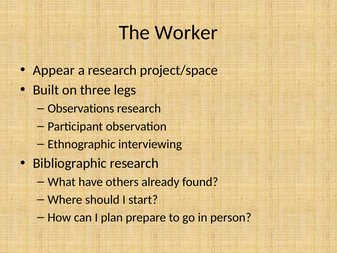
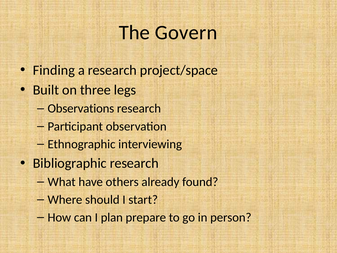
Worker: Worker -> Govern (186, 33)
Appear: Appear -> Finding (54, 70)
